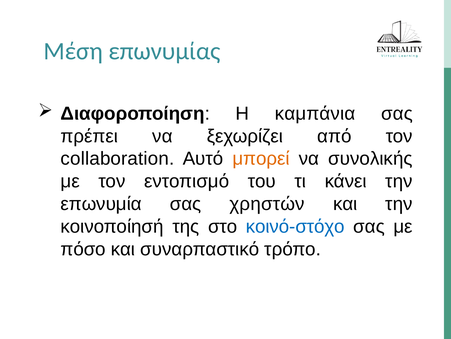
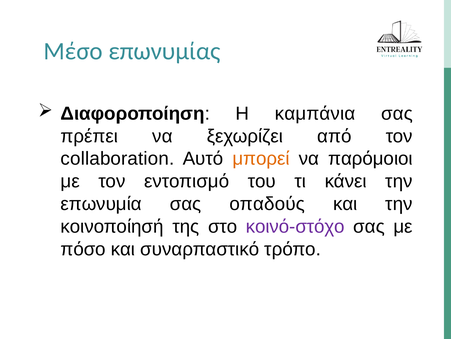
Μέση: Μέση -> Μέσο (73, 51)
συνολικής: συνολικής -> παρόμοιοι (370, 158)
χρηστών: χρηστών -> οπαδούς (267, 204)
κοινό-στόχο colour: blue -> purple (295, 226)
